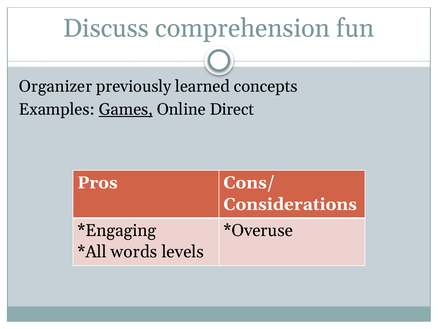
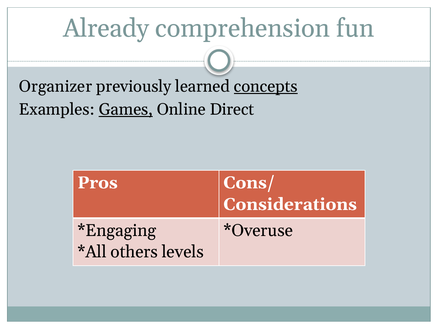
Discuss: Discuss -> Already (106, 28)
concepts underline: none -> present (266, 86)
words: words -> others (134, 252)
